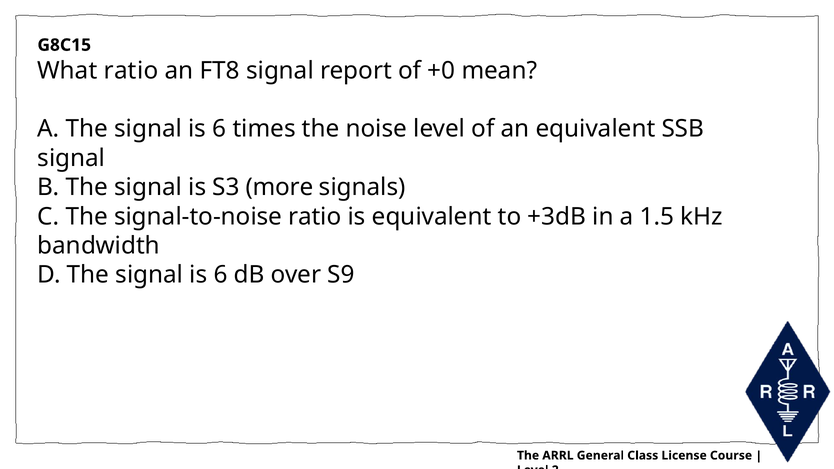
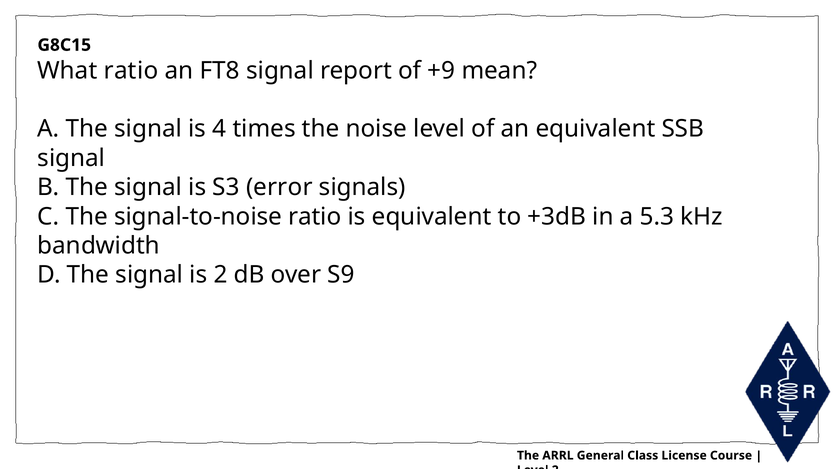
+0: +0 -> +9 (441, 71)
6: 6 -> 4 (219, 129)
more: more -> error (279, 187)
1.5: 1.5 -> 5.3 (657, 217)
6: 6 -> 2 (221, 275)
